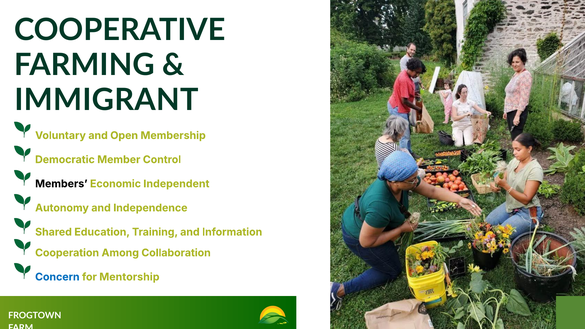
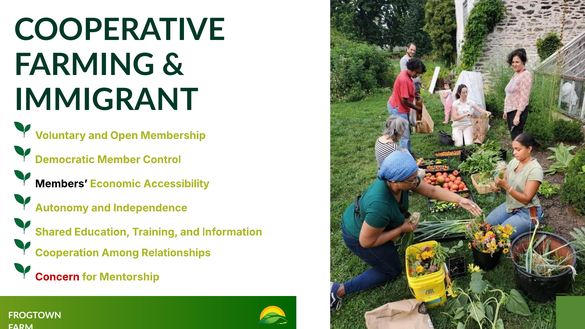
Independent: Independent -> Accessibility (176, 184)
Collaboration: Collaboration -> Relationships (176, 253)
Concern colour: blue -> red (57, 277)
